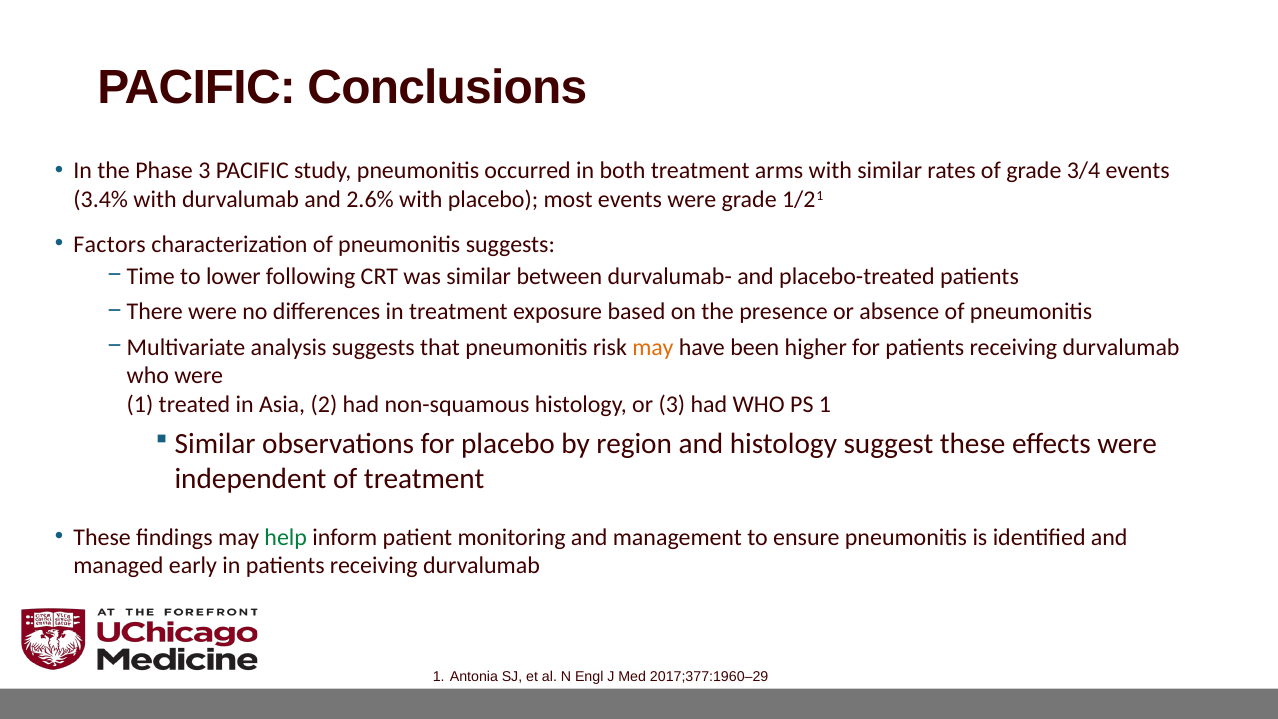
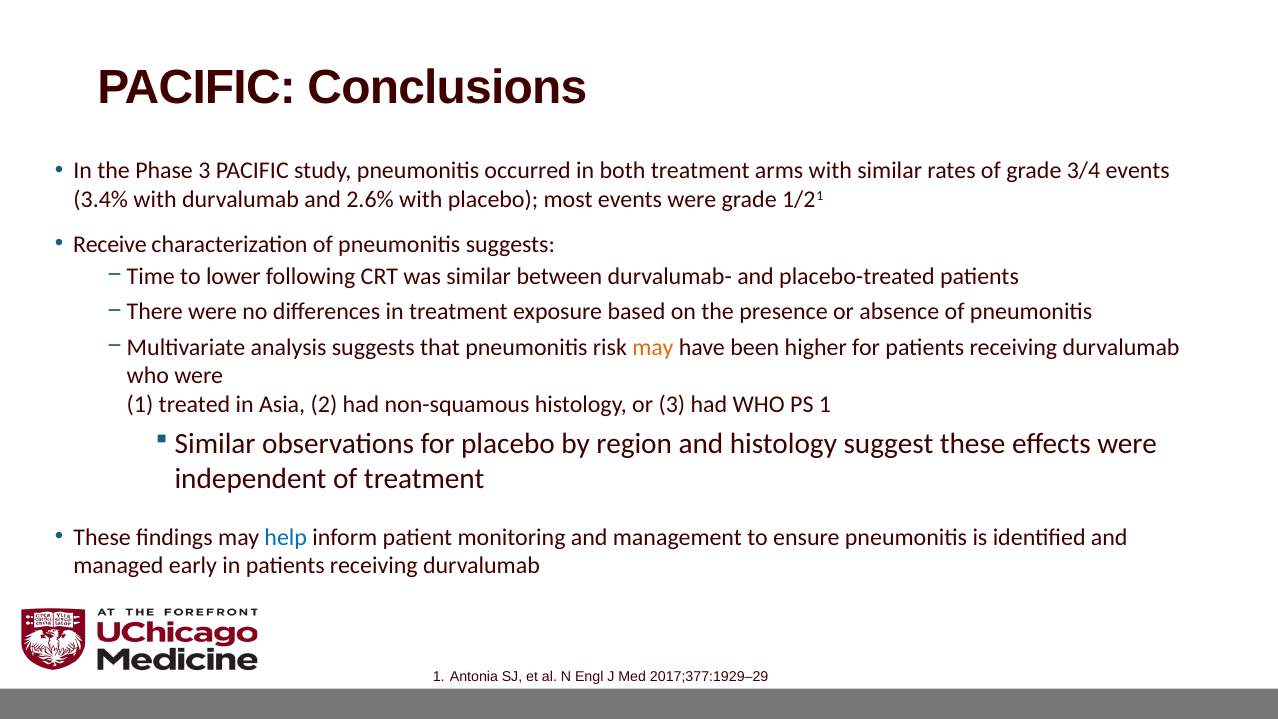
Factors: Factors -> Receive (110, 244)
help colour: green -> blue (286, 537)
2017;377:1960–29: 2017;377:1960–29 -> 2017;377:1929–29 (709, 677)
